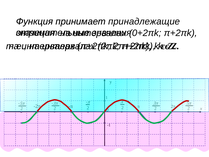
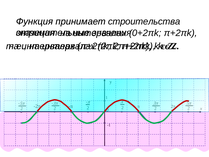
принадлежащие: принадлежащие -> строительства (144, 21)
